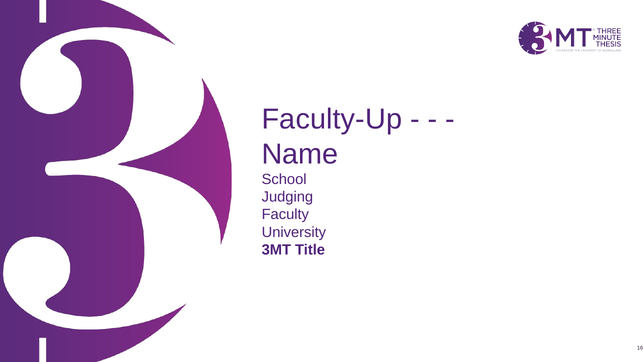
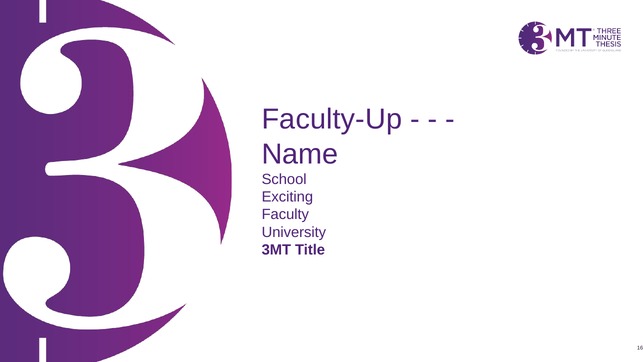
Judging: Judging -> Exciting (287, 197)
